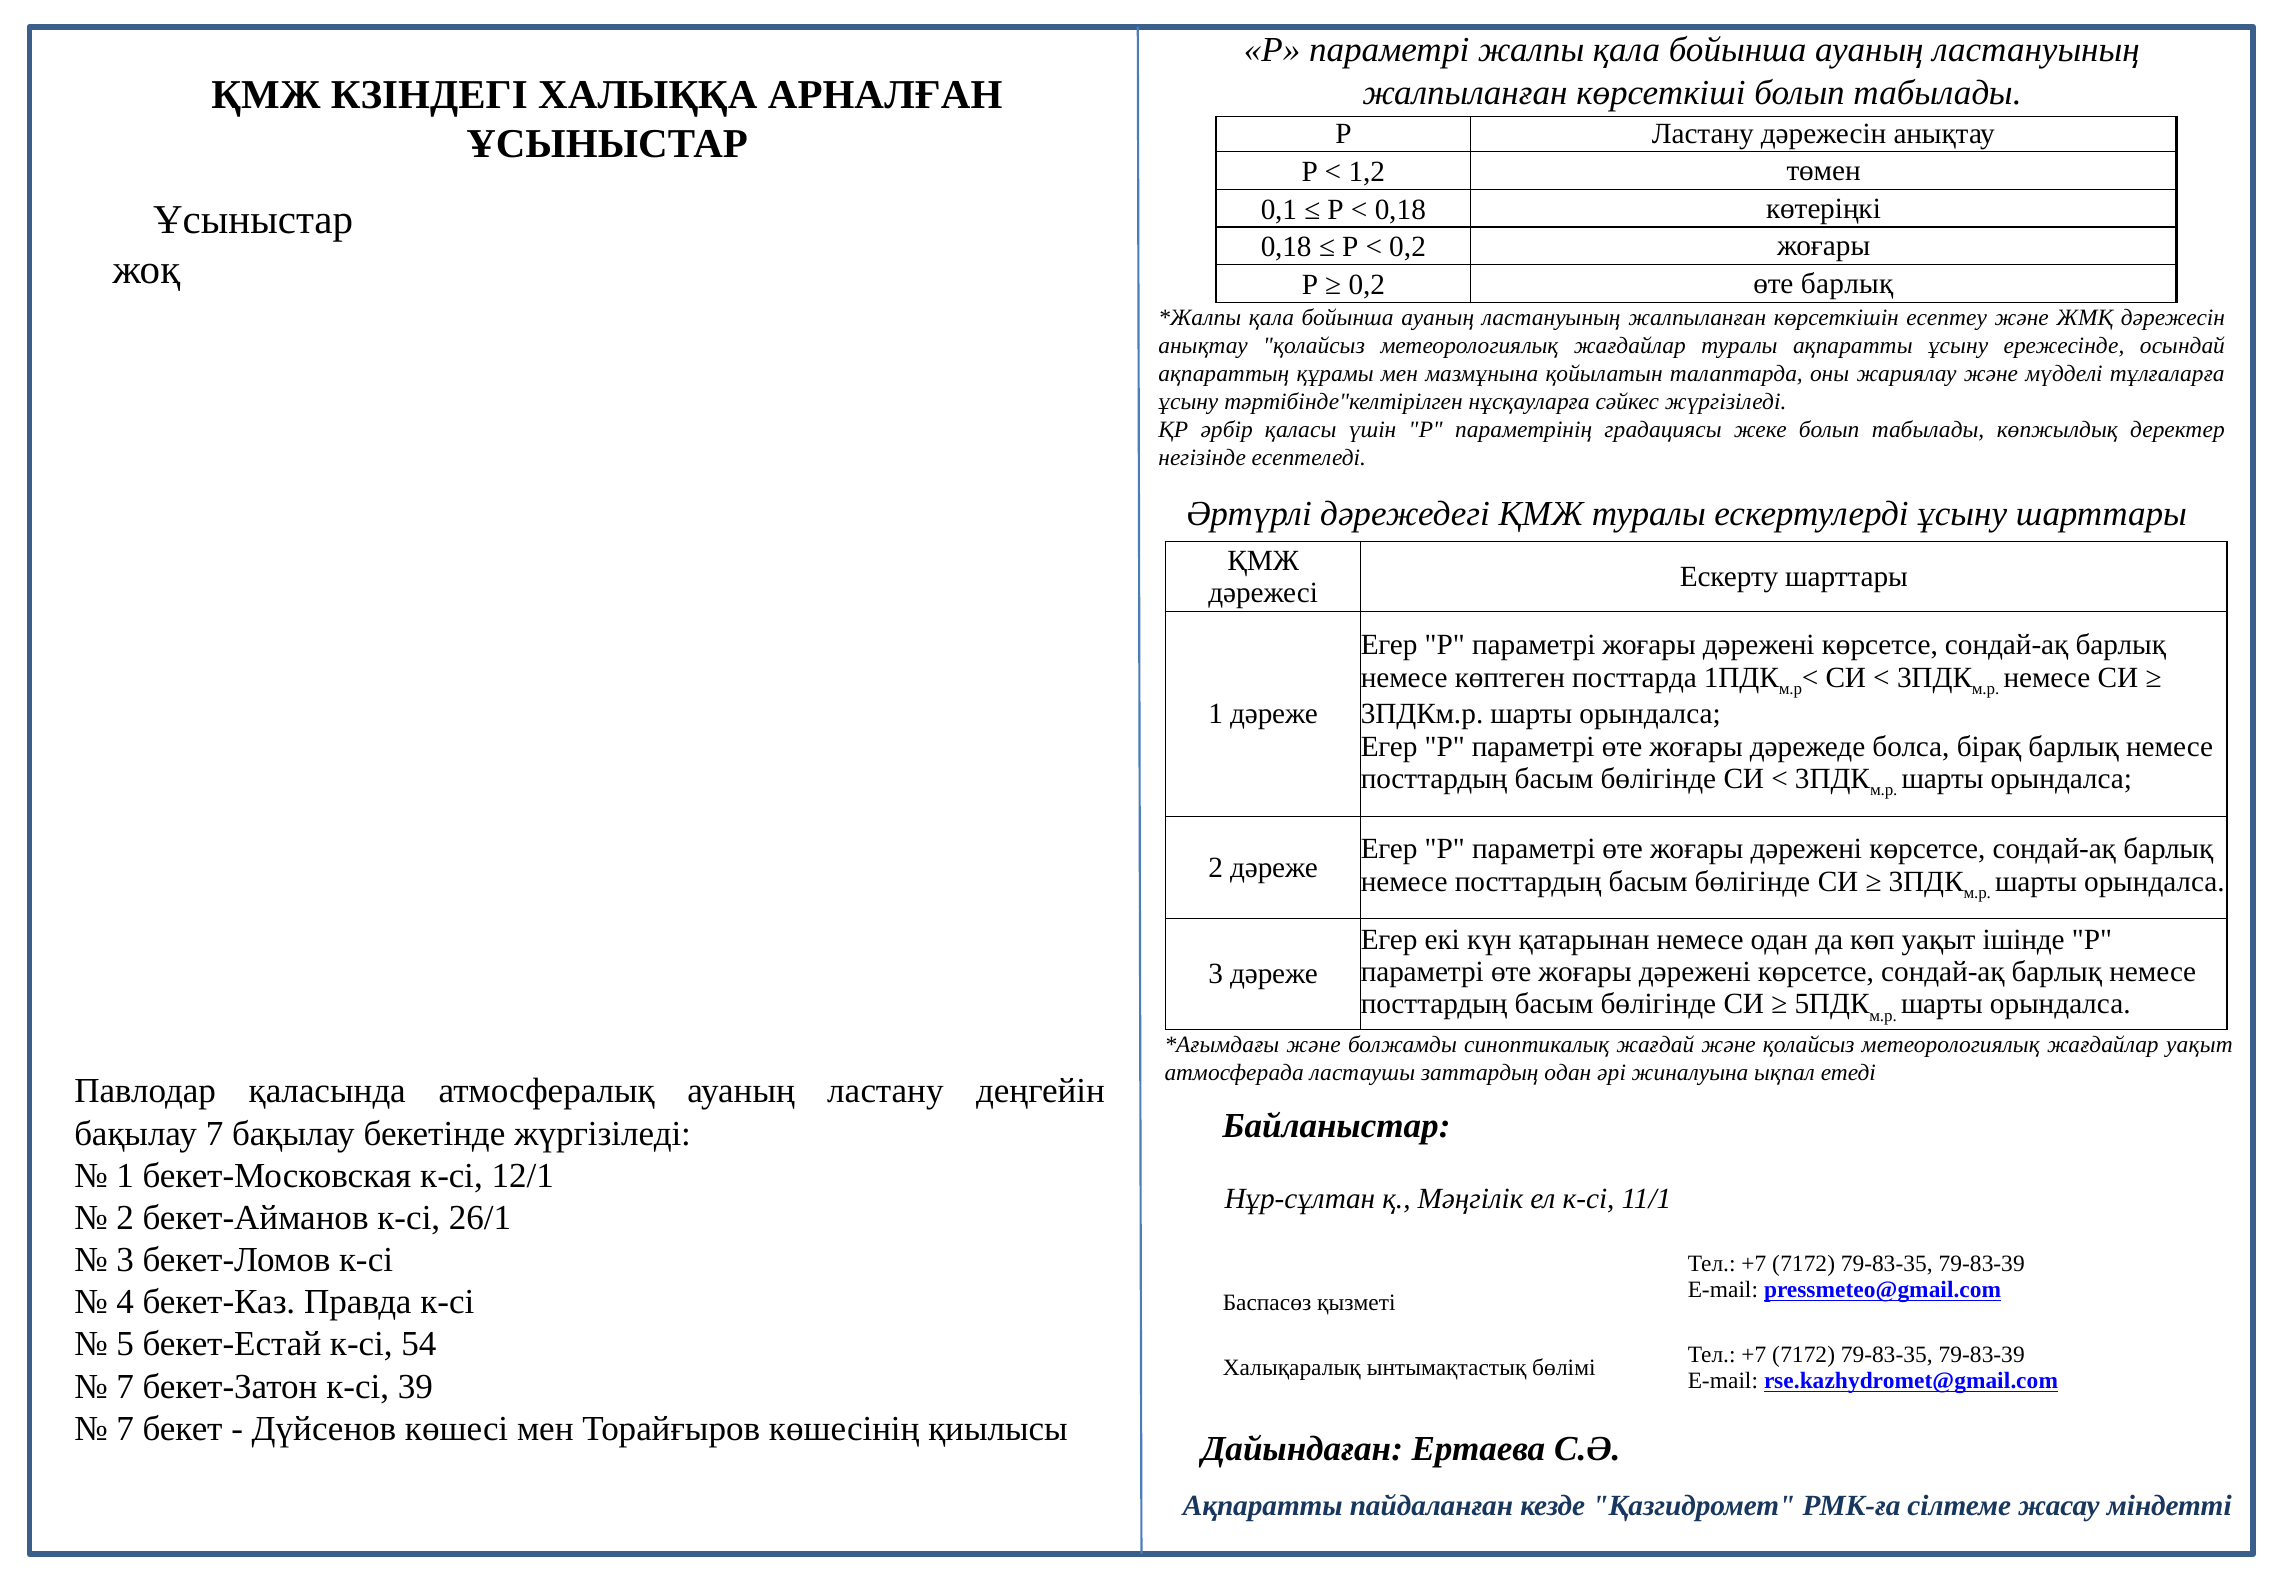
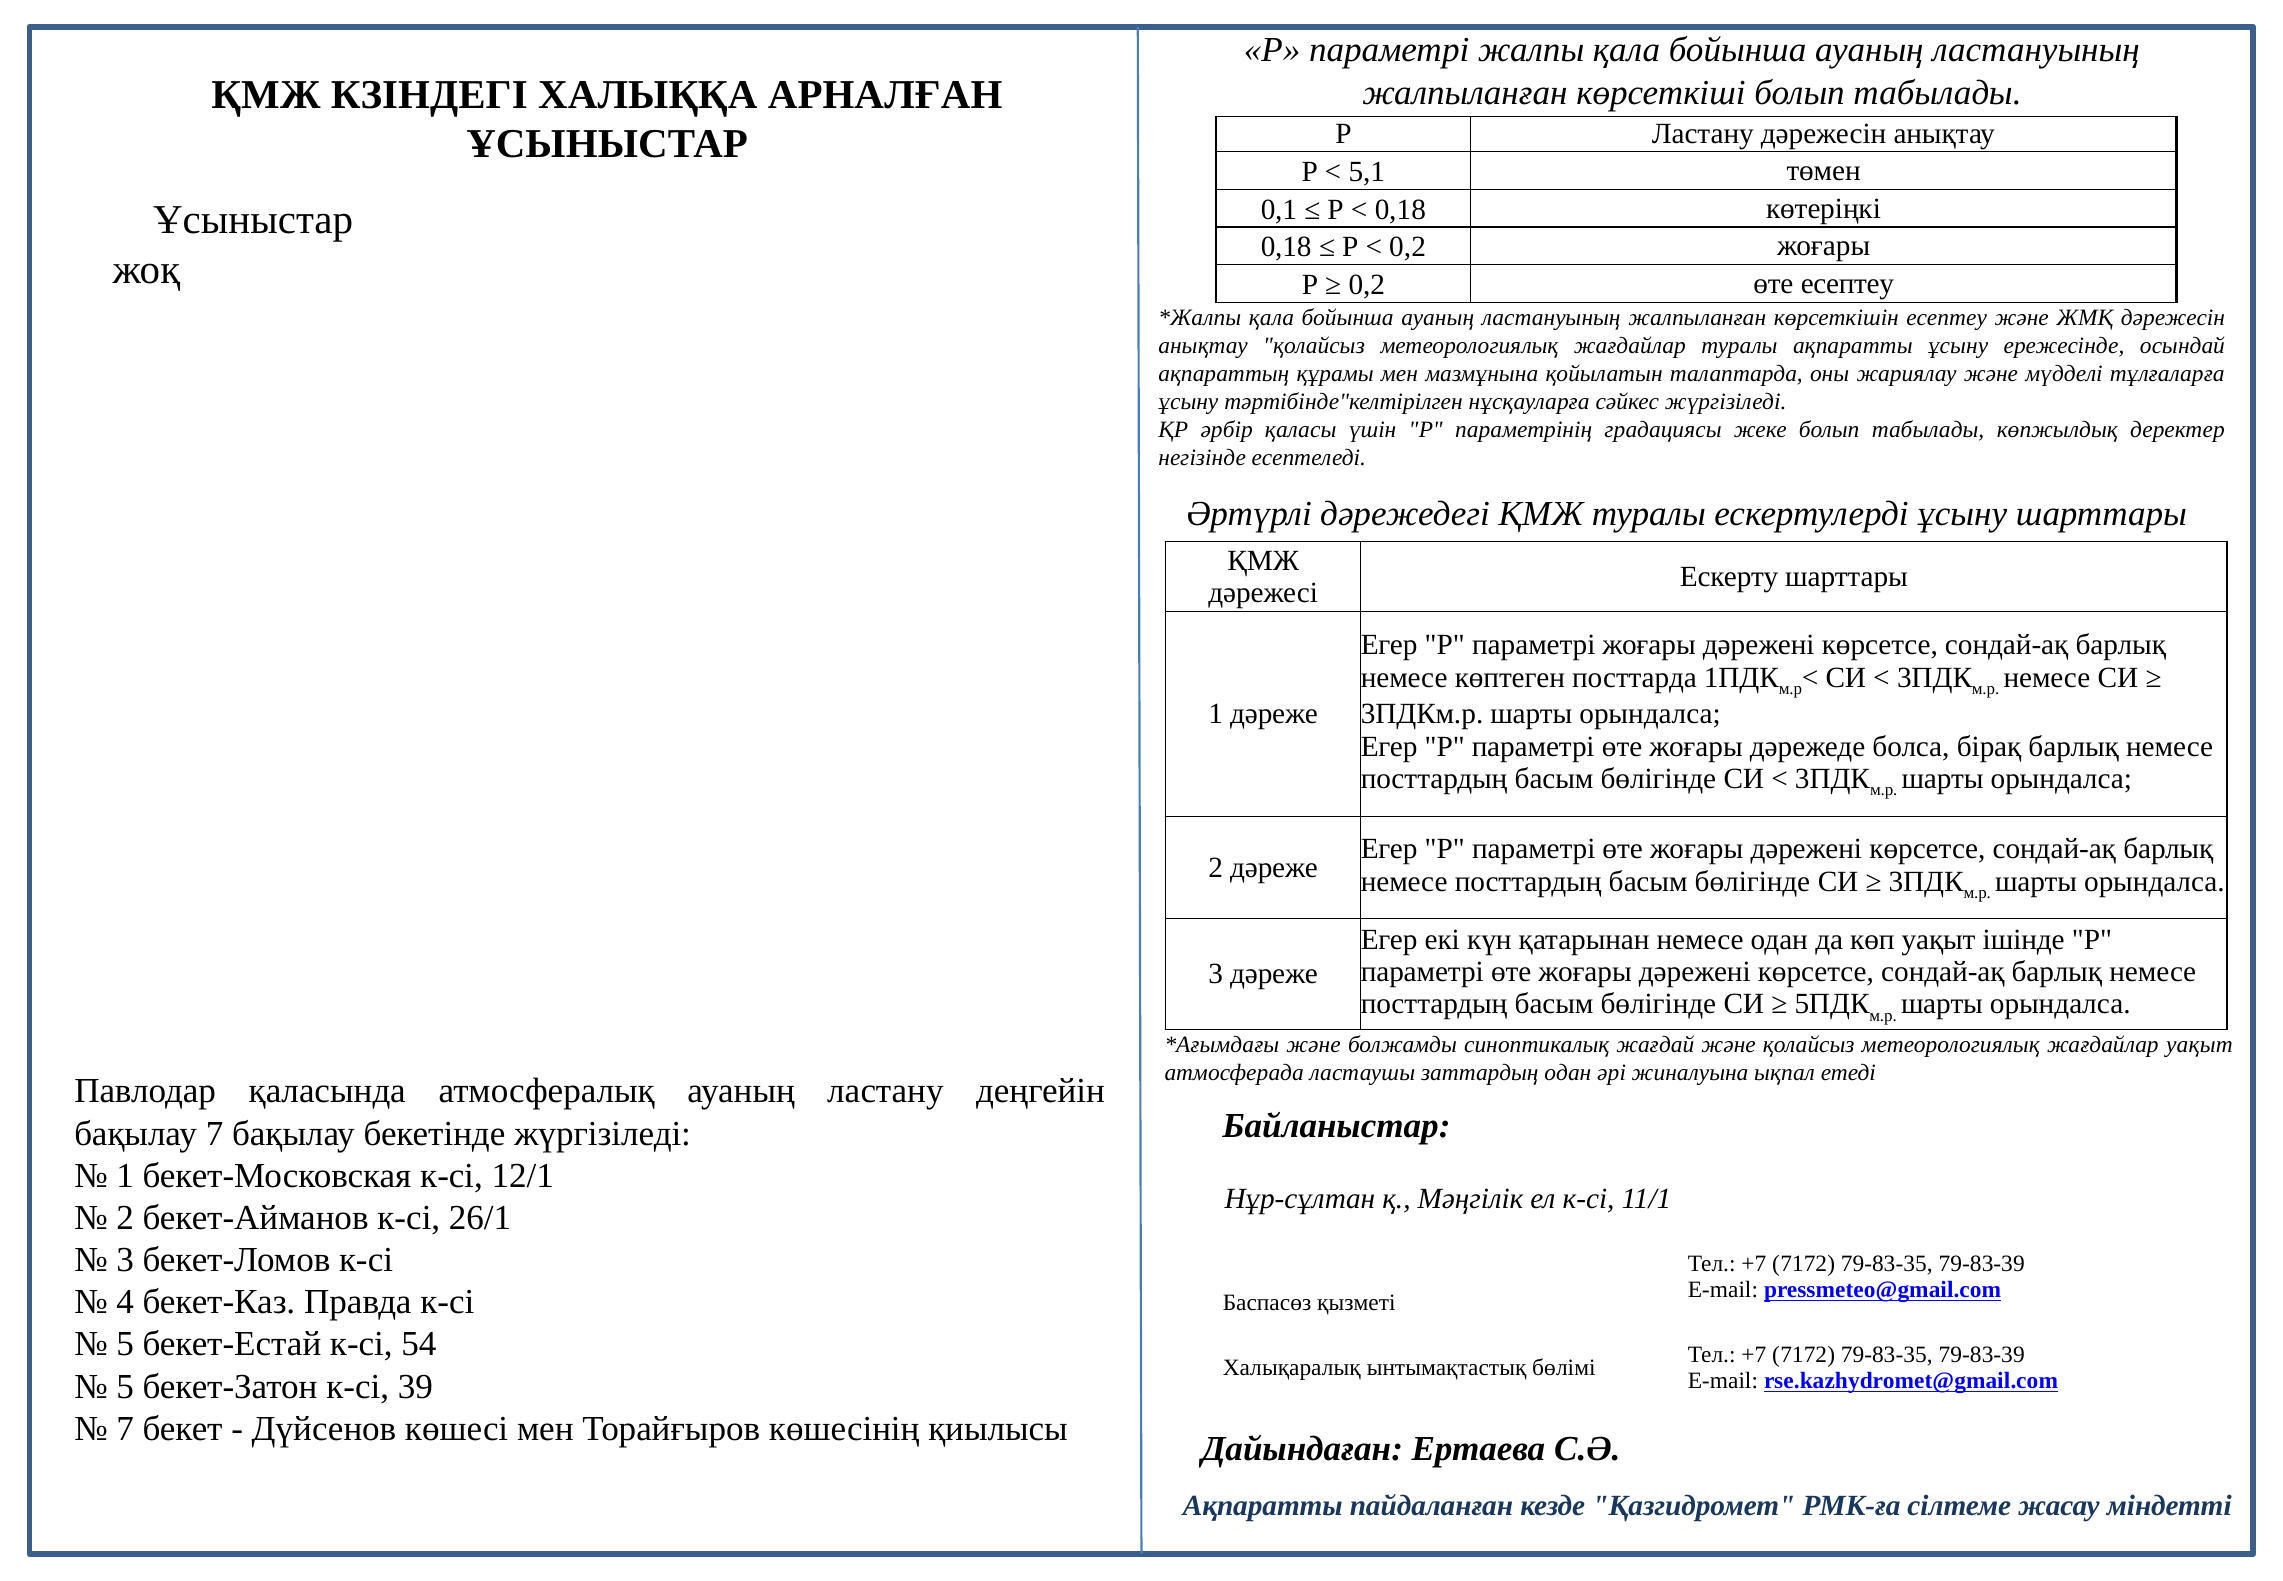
1,2: 1,2 -> 5,1 (1367, 172)
өте барлық: барлық -> есептеу (1847, 284)
7: 7 -> 5 (125, 1386)
